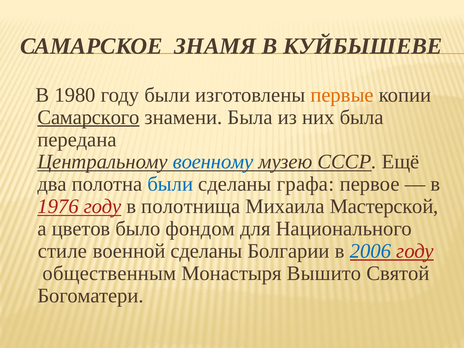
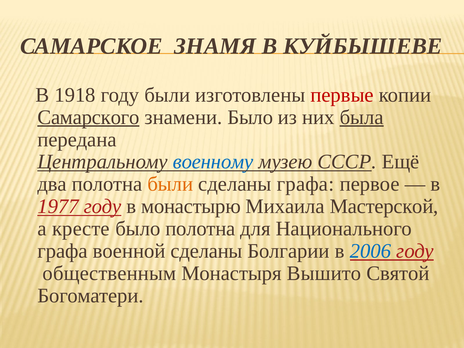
1980: 1980 -> 1918 (75, 95)
первые colour: orange -> red (342, 95)
знамени Была: Была -> Было (250, 117)
была underline: none -> present (362, 117)
были colour: blue -> orange (170, 184)
1976: 1976 -> 1977 (58, 206)
полотнища: полотнища -> монастырю (191, 206)
цветов: цветов -> кресте (81, 229)
было фондом: фондом -> полотна (200, 229)
стиле: стиле -> графа (63, 251)
